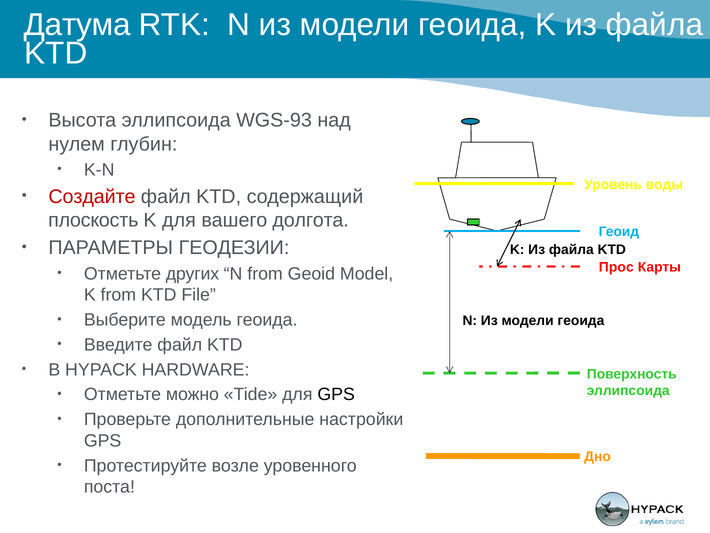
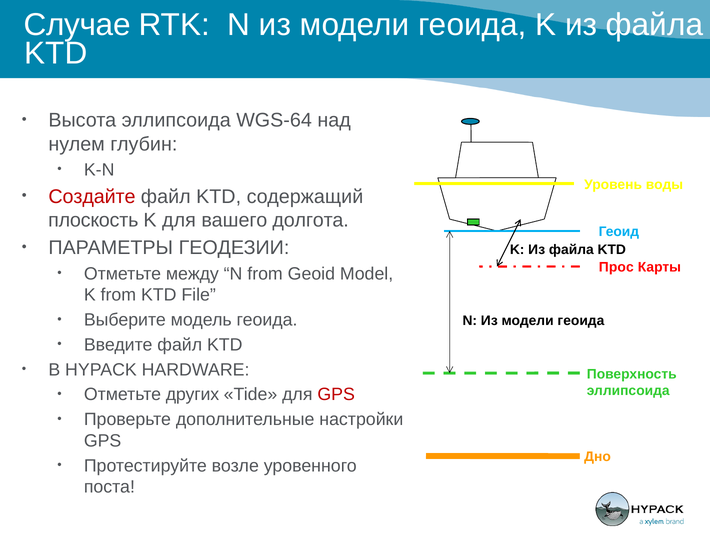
Датума: Датума -> Случае (77, 25)
WGS-93: WGS-93 -> WGS-64 (274, 120)
других: других -> между (192, 274)
можно: можно -> других (192, 394)
GPS colour: black -> red (336, 394)
